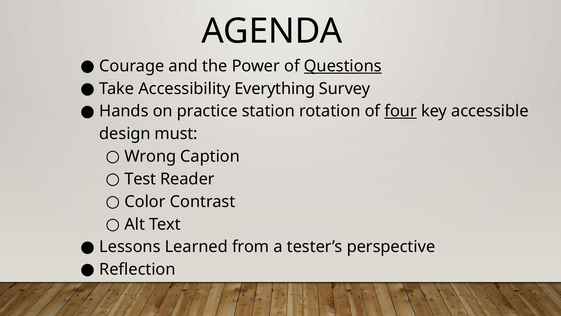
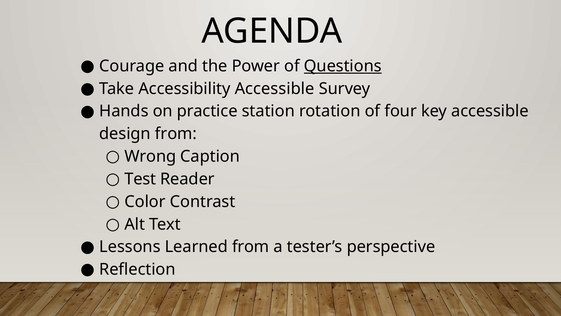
Accessibility Everything: Everything -> Accessible (275, 88)
four underline: present -> none (401, 111)
design must: must -> from (176, 134)
